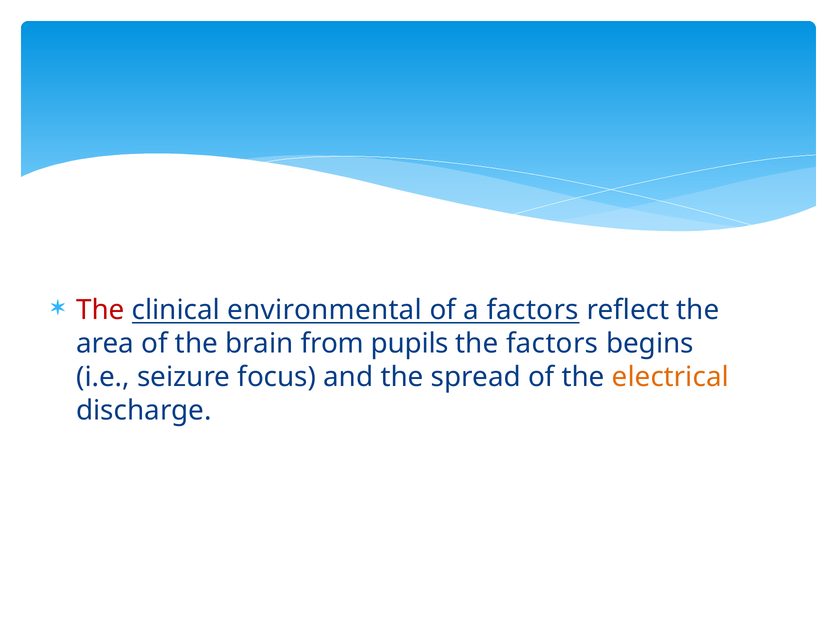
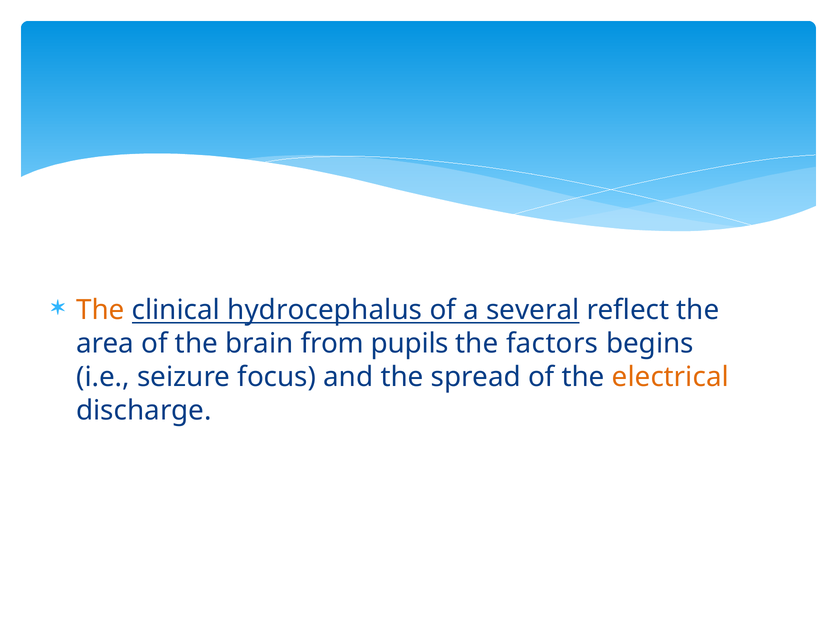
The colour: red -> orange (100, 310)
environmental: environmental -> hydrocephalus (325, 310)
a factors: factors -> several (533, 310)
